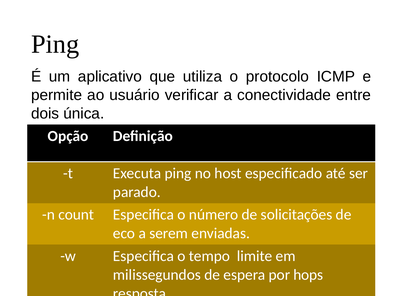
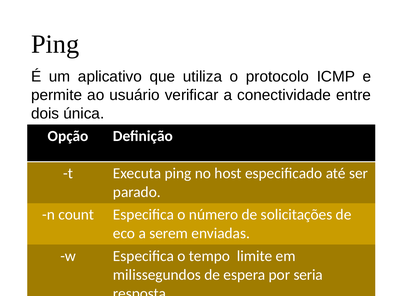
hops: hops -> seria (308, 275)
